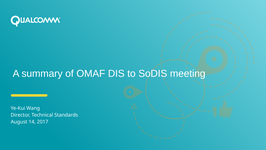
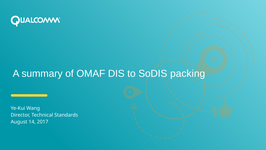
meeting: meeting -> packing (188, 73)
